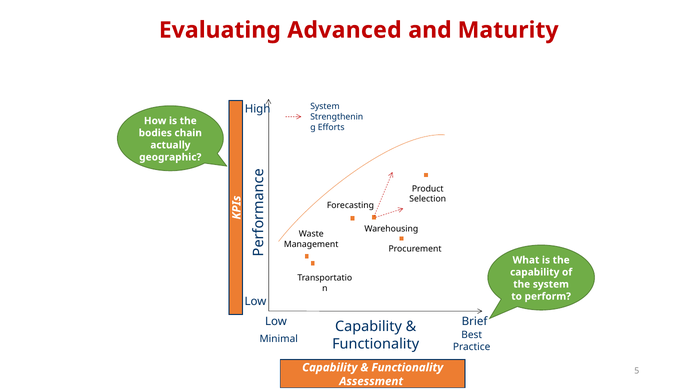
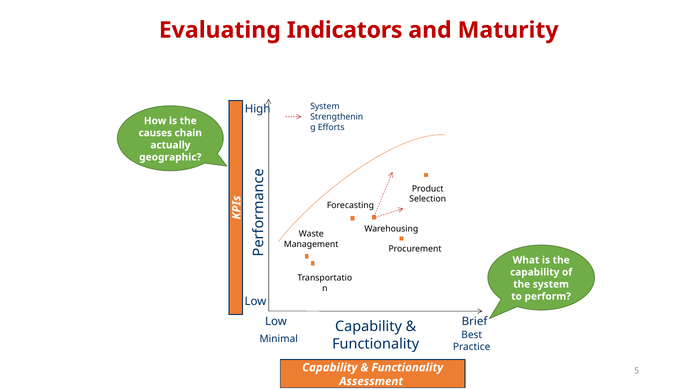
Advanced: Advanced -> Indicators (345, 30)
bodies: bodies -> causes (155, 133)
